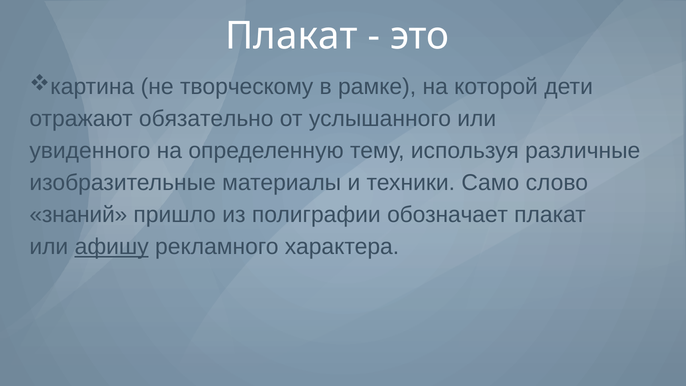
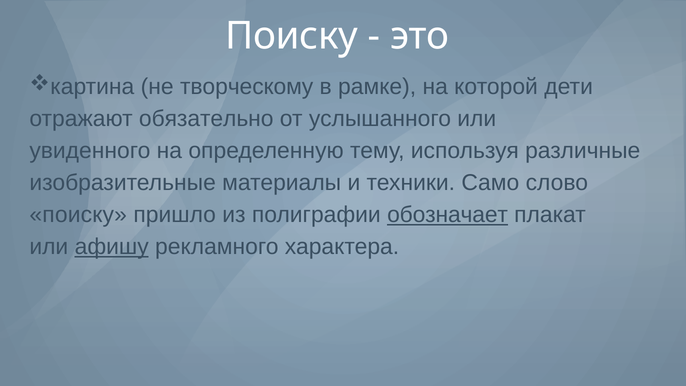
Плакат: Плакат -> Поиску (292, 36)
знаний: знаний -> поиску (78, 215)
обозначает underline: none -> present (448, 215)
